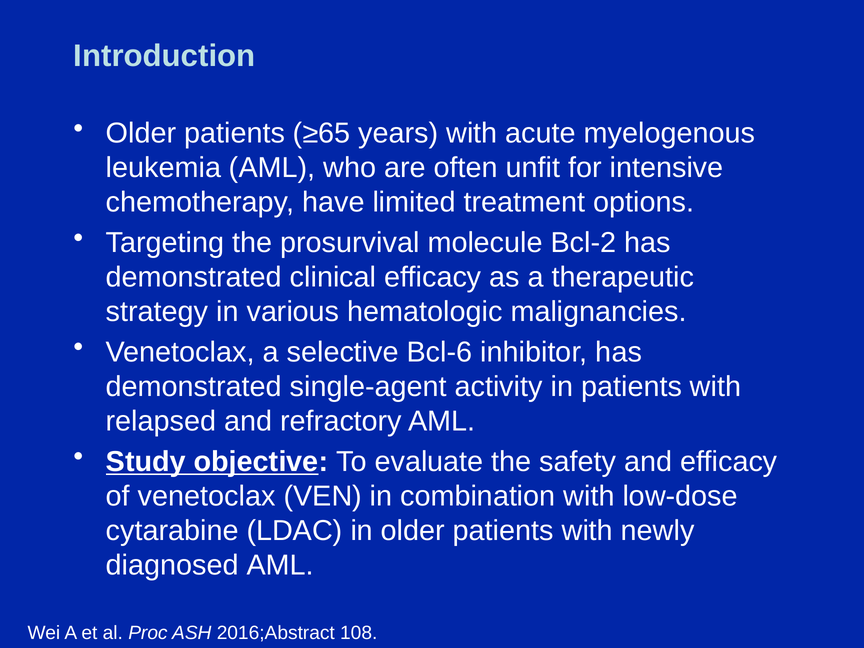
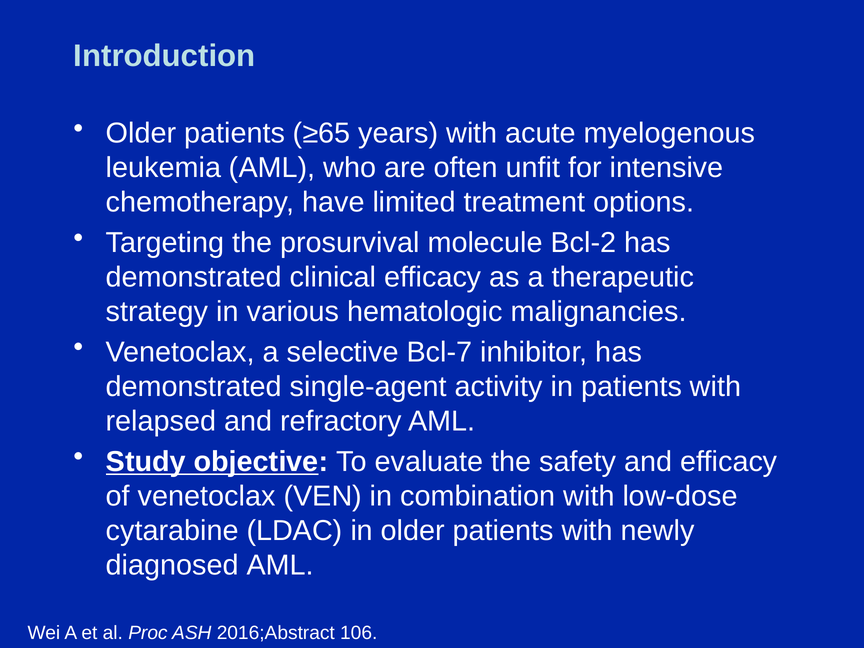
Bcl-6: Bcl-6 -> Bcl-7 (440, 352)
108: 108 -> 106 (359, 633)
